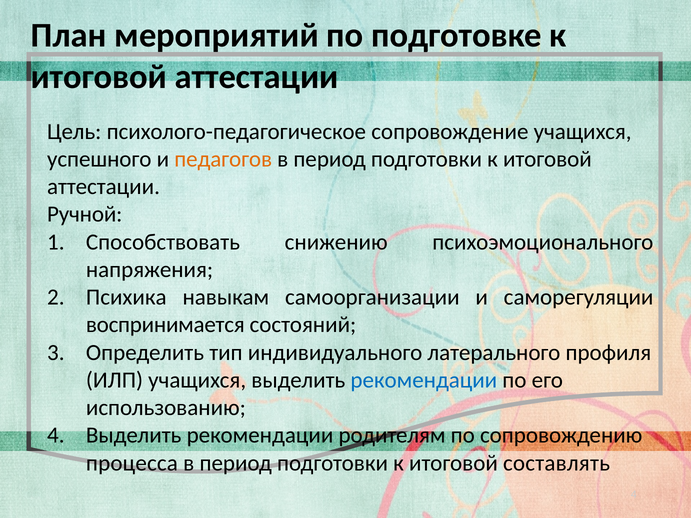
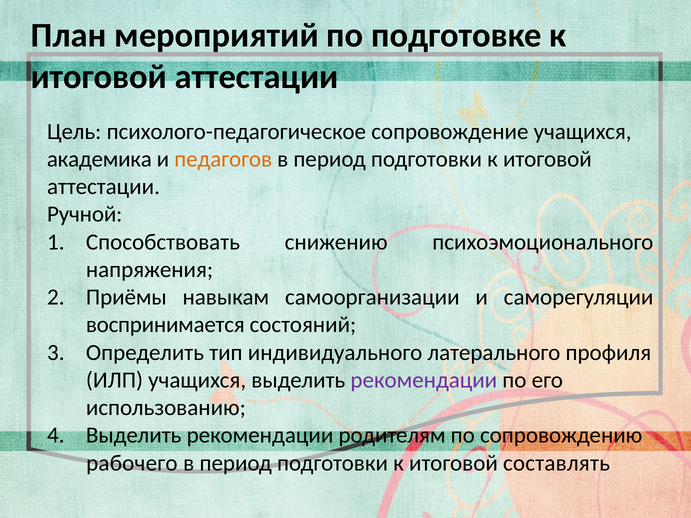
успешного: успешного -> академика (99, 159)
Психика: Психика -> Приёмы (126, 297)
рекомендации colour: blue -> purple (424, 380)
процесса: процесса -> рабочего (132, 463)
